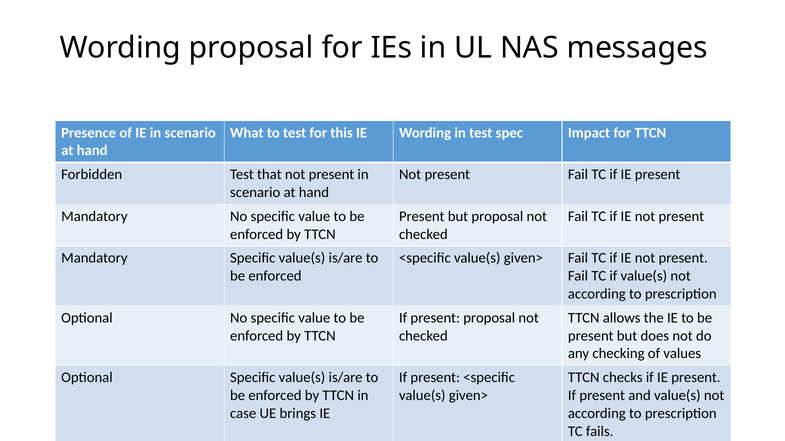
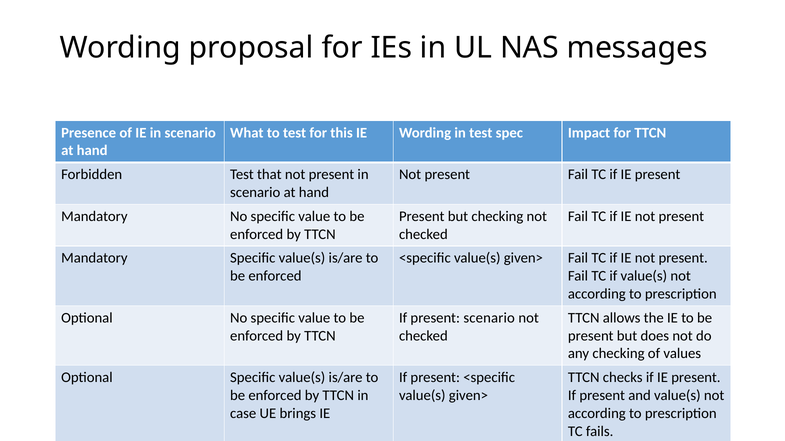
but proposal: proposal -> checking (497, 217)
present proposal: proposal -> scenario (489, 318)
